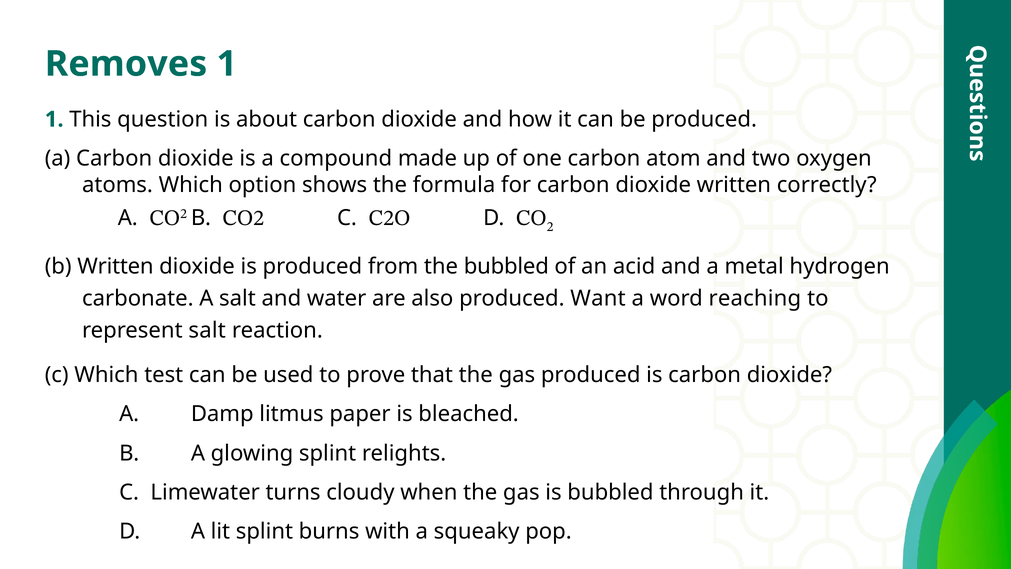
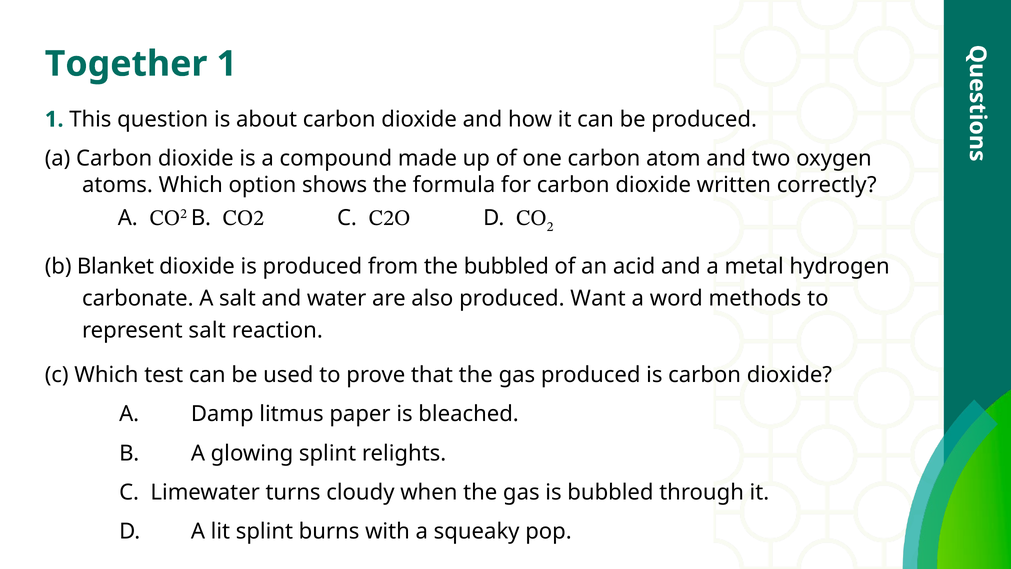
Removes: Removes -> Together (126, 64)
b Written: Written -> Blanket (115, 267)
reaching: reaching -> methods (755, 298)
